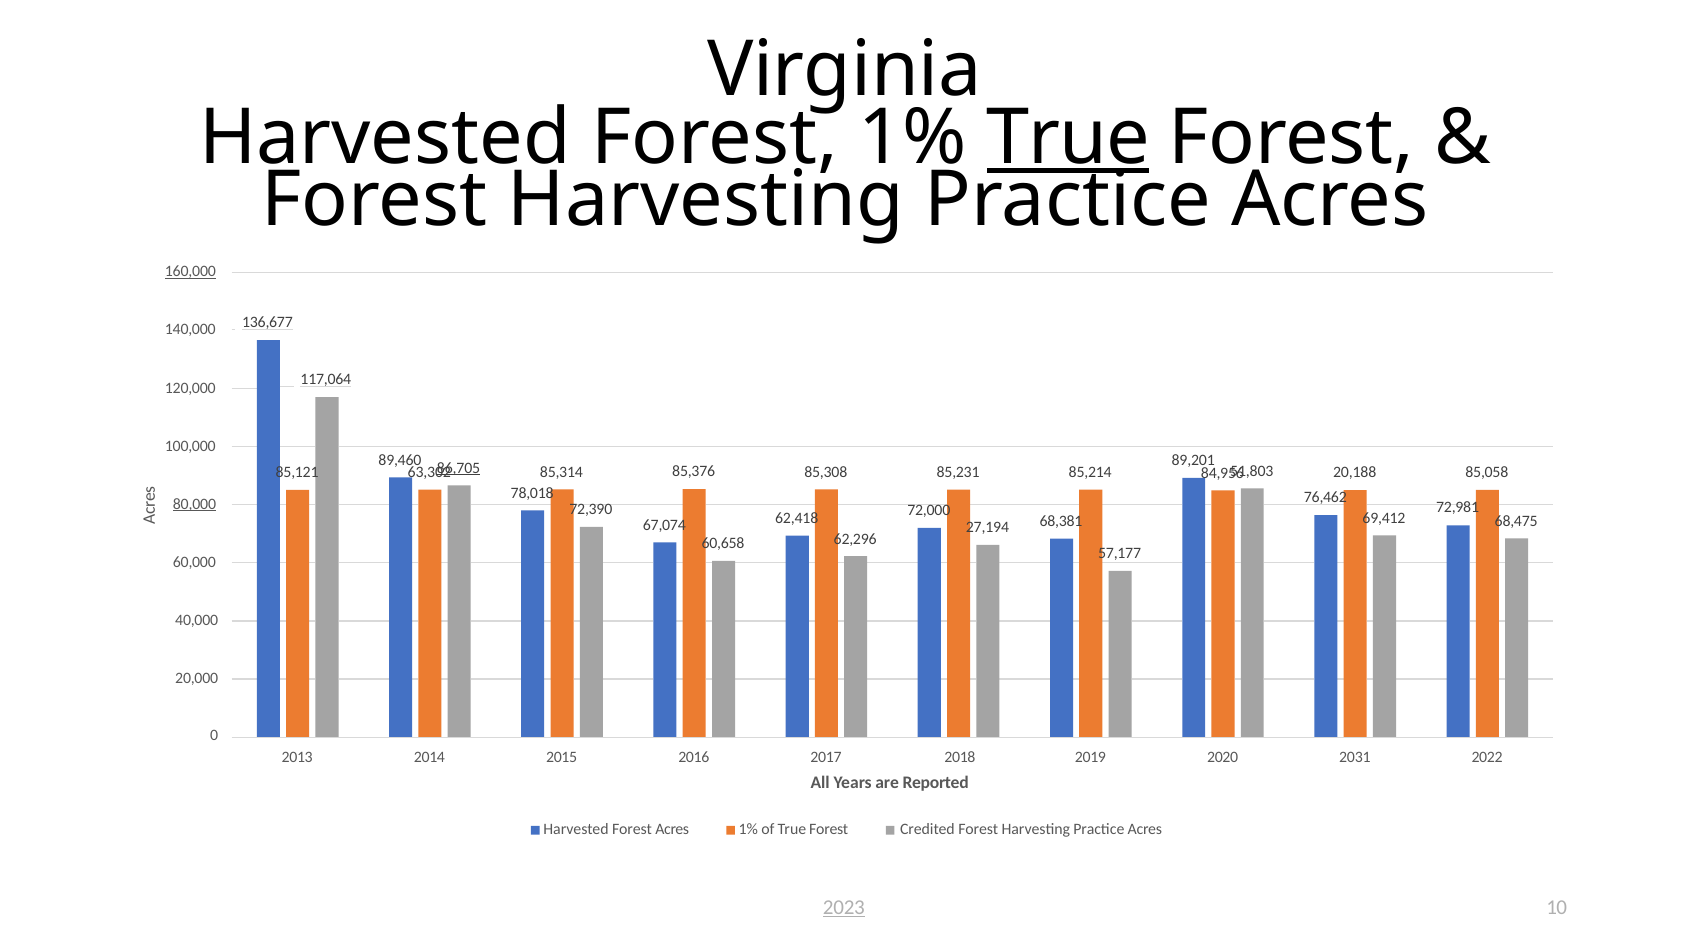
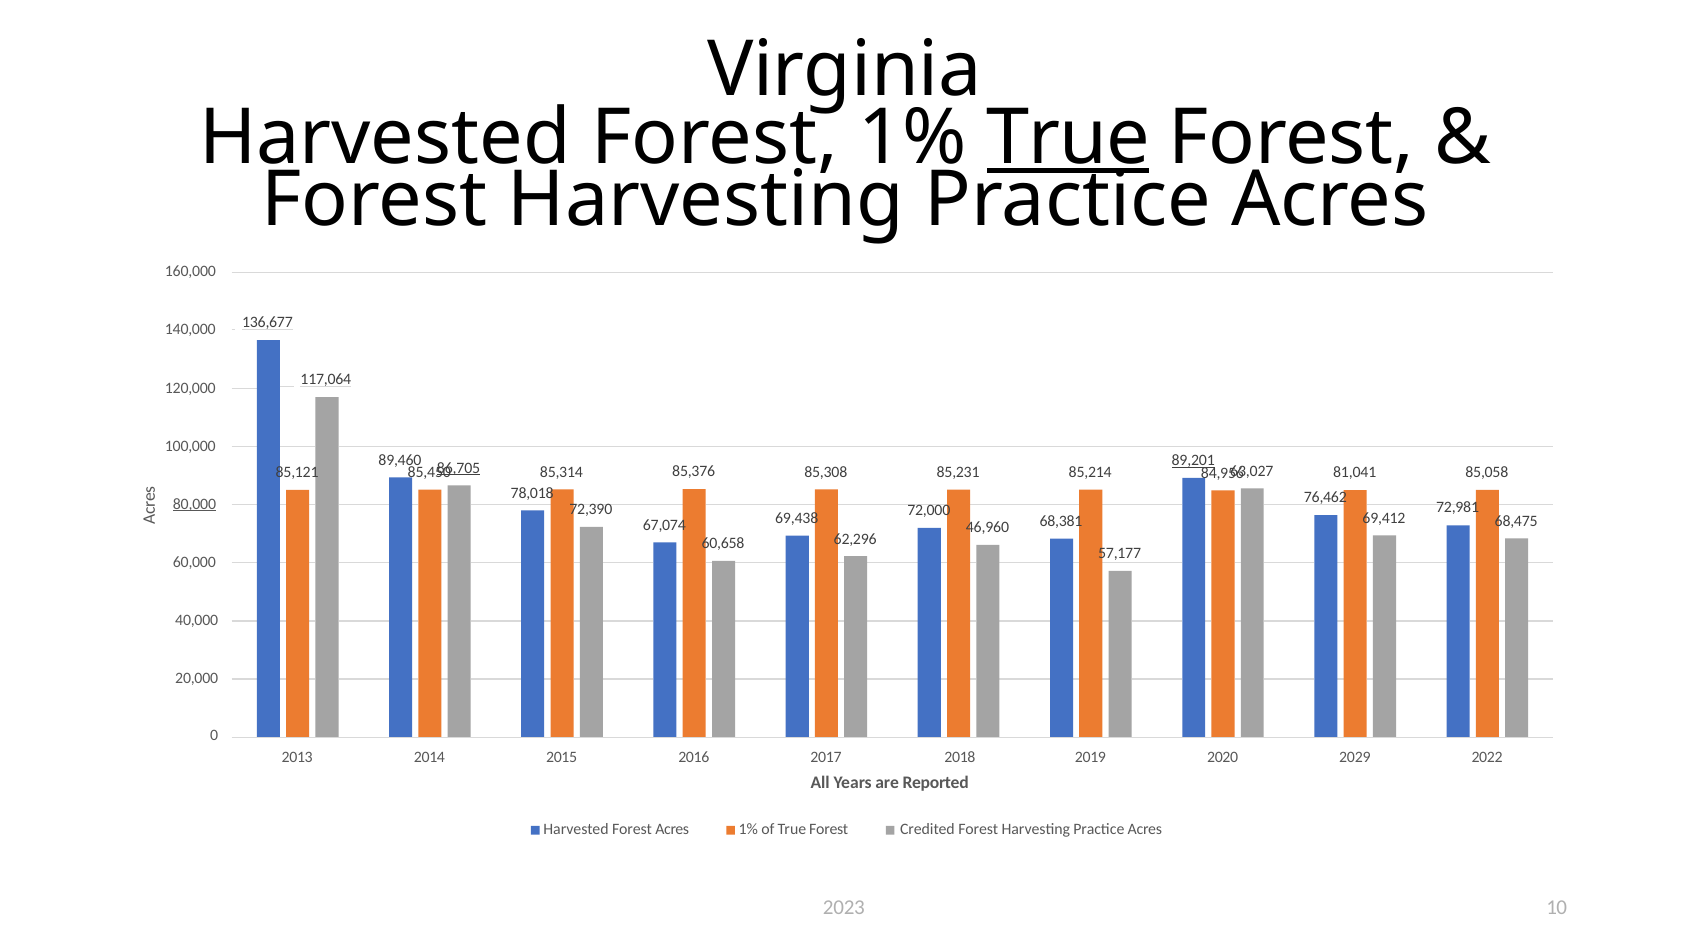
160,000 underline: present -> none (190, 272)
89,201 underline: none -> present (1193, 461)
51,803: 51,803 -> 63,027 (1252, 471)
63,302: 63,302 -> 85,450 (429, 472)
20,188: 20,188 -> 81,041 (1355, 473)
62,418: 62,418 -> 69,438 (797, 518)
27,194: 27,194 -> 46,960 (987, 528)
2031: 2031 -> 2029 (1355, 757)
2023 underline: present -> none (844, 908)
